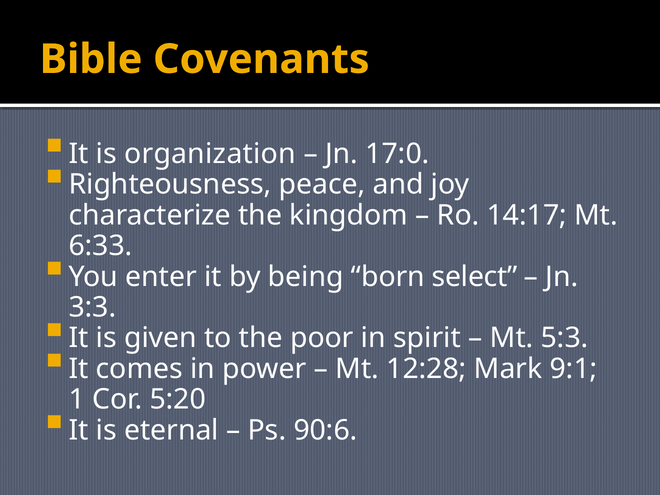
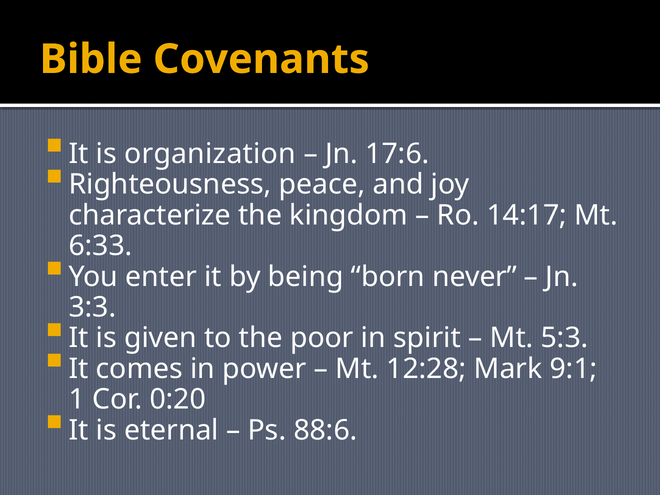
17:0: 17:0 -> 17:6 (397, 154)
select: select -> never (475, 277)
5:20: 5:20 -> 0:20 (178, 399)
90:6: 90:6 -> 88:6 (325, 430)
